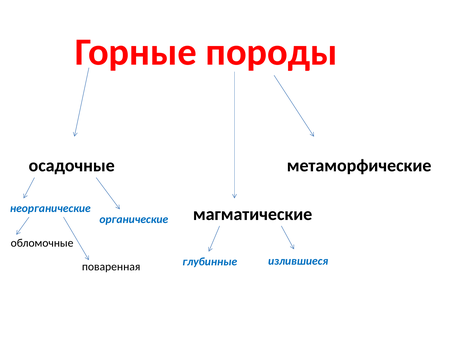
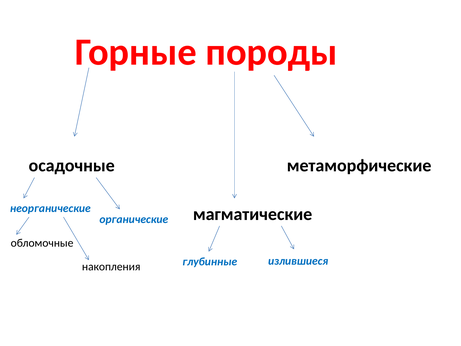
поваренная: поваренная -> накопления (111, 266)
